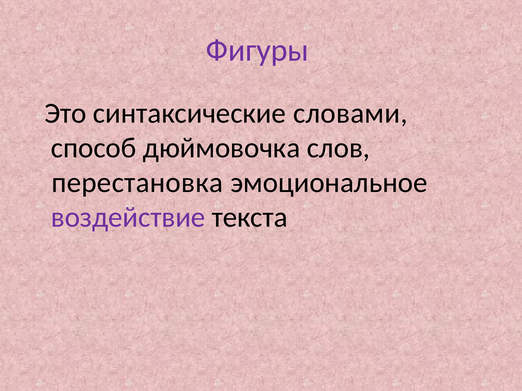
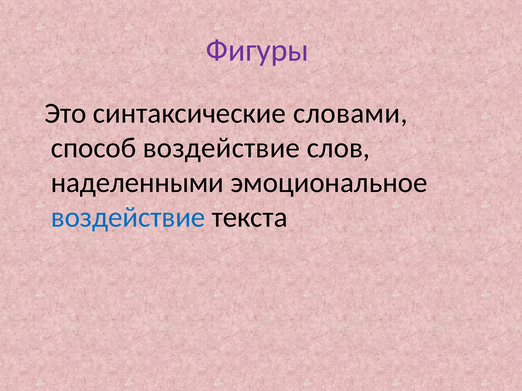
способ дюймовочка: дюймовочка -> воздействие (221, 148)
перестановка: перестановка -> наделенными (137, 183)
воздействие colour: purple -> blue (128, 218)
